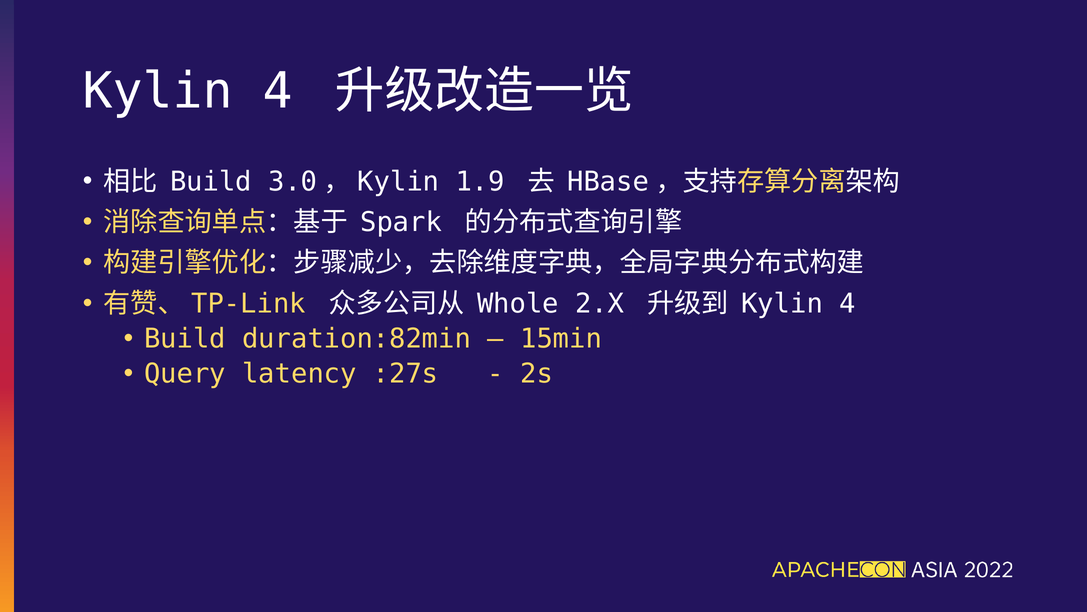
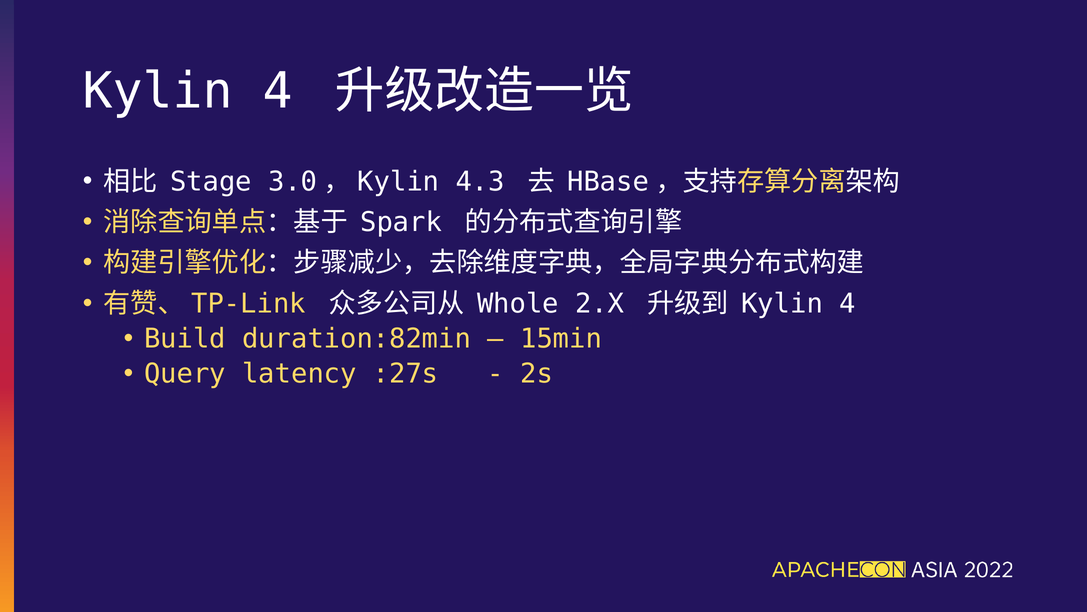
Build: Build -> Stage (211, 181)
1.9: 1.9 -> 4.3 (480, 181)
